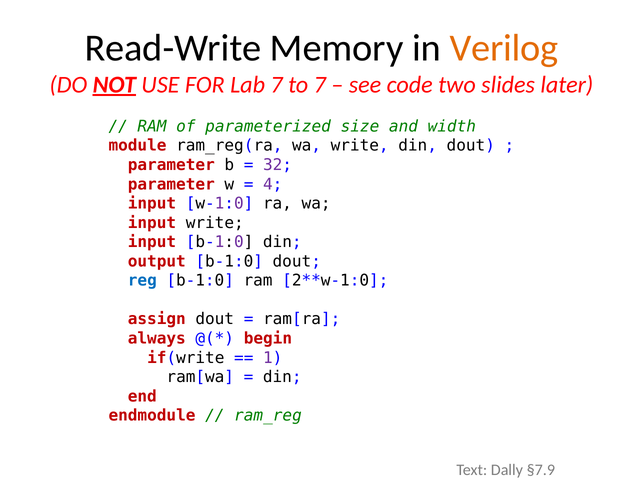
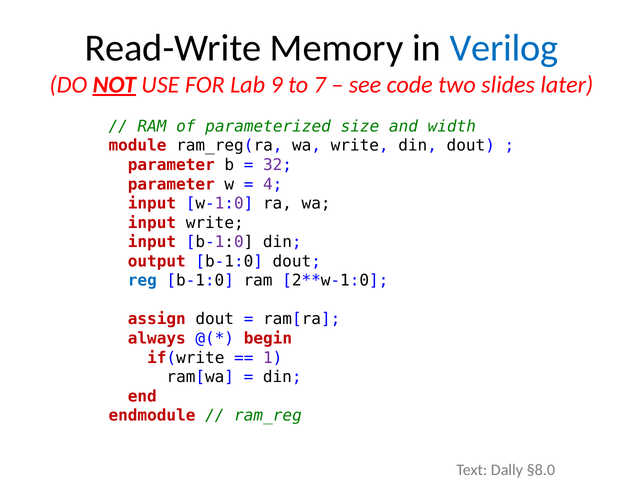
Verilog colour: orange -> blue (504, 48)
Lab 7: 7 -> 9 (277, 85)
§7.9: §7.9 -> §8.0 (541, 470)
